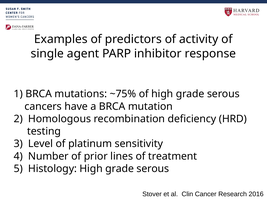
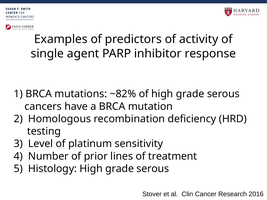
~75%: ~75% -> ~82% (123, 94)
